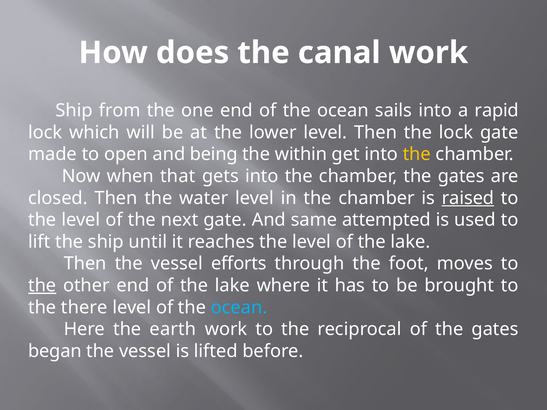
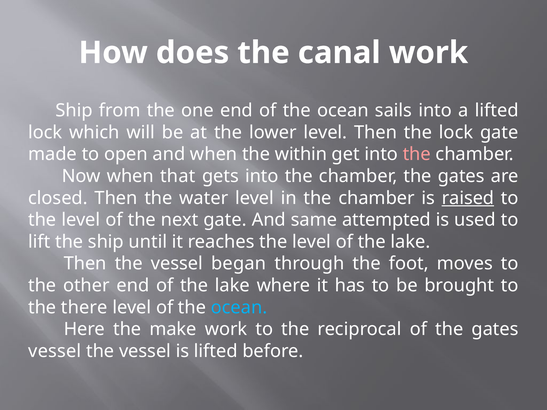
a rapid: rapid -> lifted (497, 111)
and being: being -> when (214, 154)
the colour: yellow -> pink (417, 154)
efforts: efforts -> began (239, 264)
the underline: present -> none (42, 286)
earth: earth -> make (173, 329)
began: began -> vessel (55, 351)
